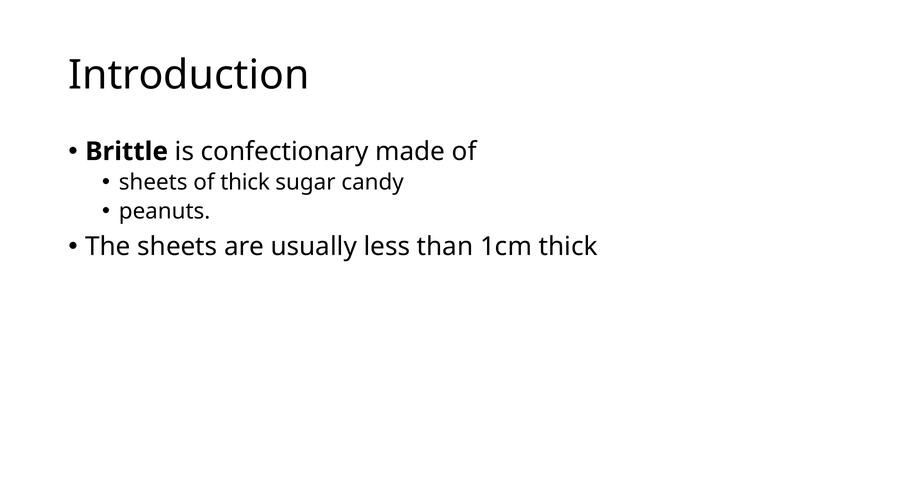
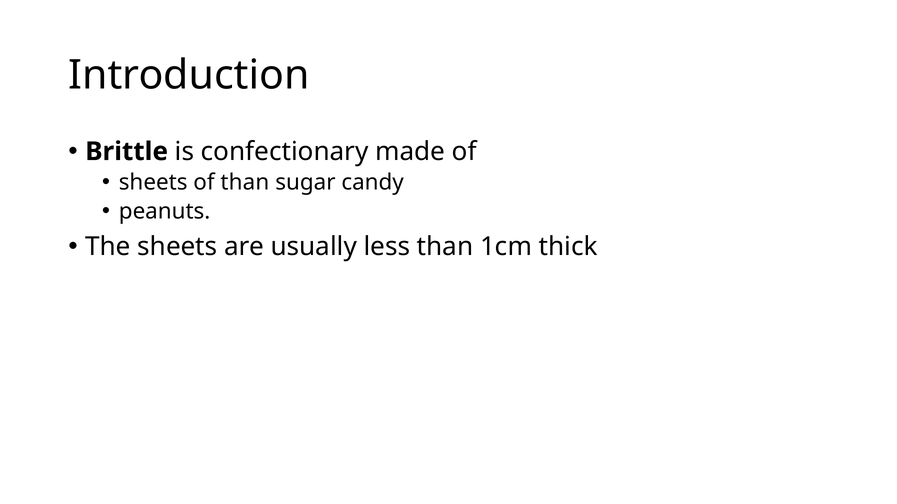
of thick: thick -> than (245, 183)
